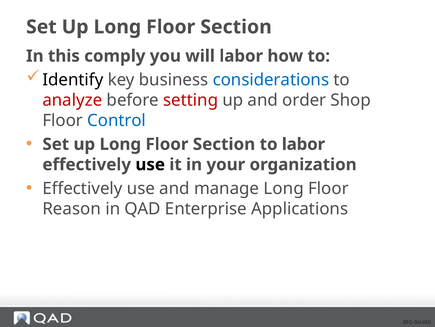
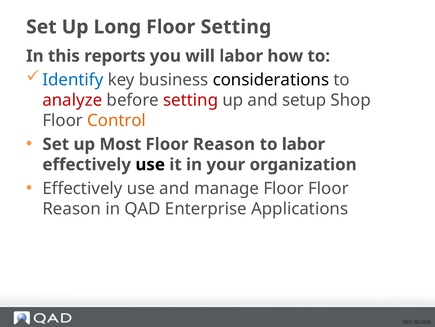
Section: Section -> Setting (236, 27)
comply: comply -> reports (115, 56)
Identify colour: black -> blue (73, 80)
considerations colour: blue -> black (271, 80)
order: order -> setup (304, 100)
Control colour: blue -> orange (117, 120)
Long: Long -> Most (120, 144)
Section: Section -> Reason (224, 144)
manage Long: Long -> Floor (284, 188)
